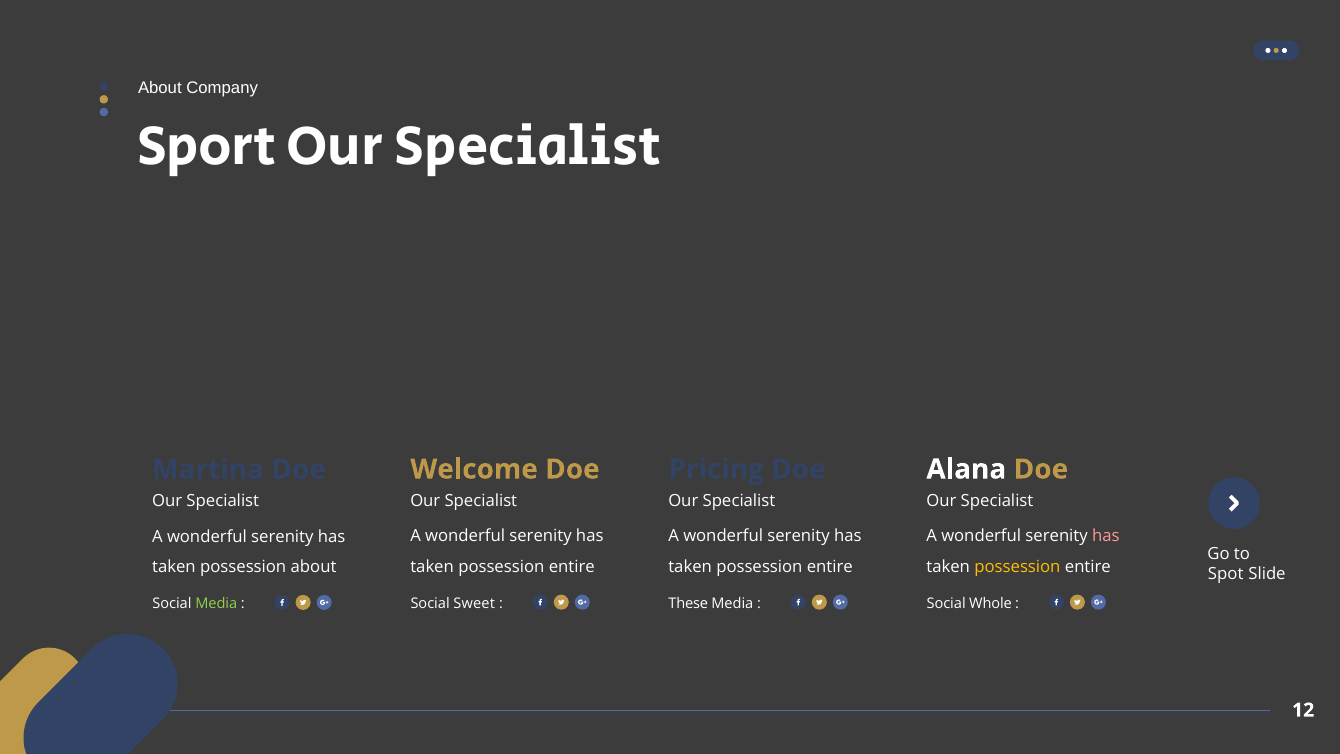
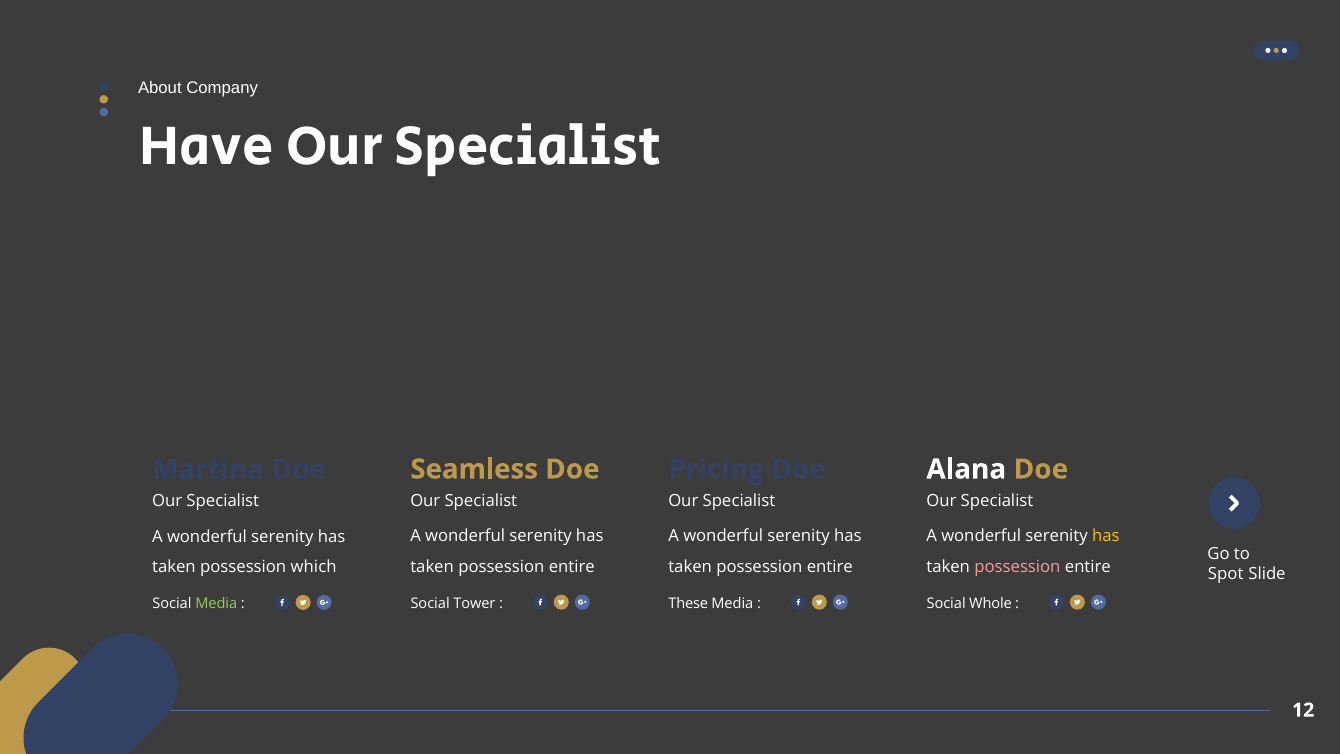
Sport: Sport -> Have (206, 146)
Welcome: Welcome -> Seamless (474, 469)
has colour: pink -> yellow (1106, 536)
possession colour: yellow -> pink (1017, 566)
possession about: about -> which (314, 567)
Sweet: Sweet -> Tower (474, 603)
